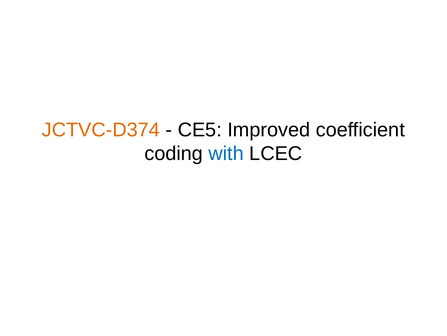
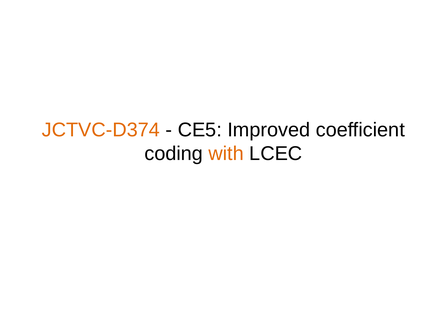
with colour: blue -> orange (226, 153)
